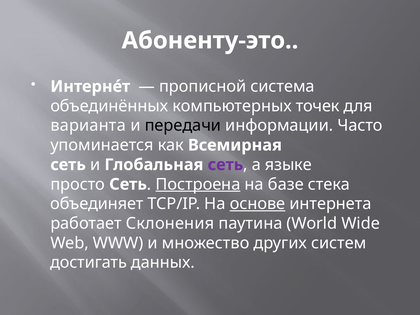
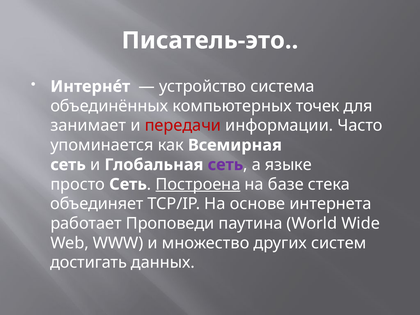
Абоненту-это: Абоненту-это -> Писатель-это (210, 41)
прописной: прописной -> устройство (203, 86)
варианта: варианта -> занимает (88, 126)
передачи colour: black -> red (183, 126)
основе underline: present -> none (257, 204)
Склонения: Склонения -> Проповеди (170, 223)
